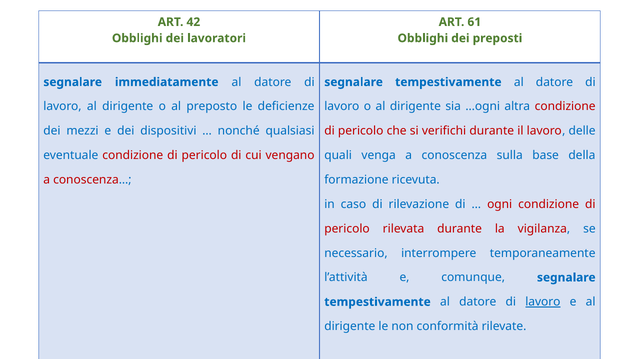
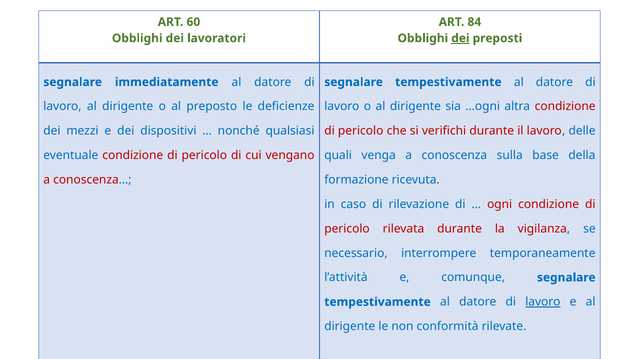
42: 42 -> 60 (193, 22)
61: 61 -> 84 (474, 22)
dei underline: none -> present (460, 38)
